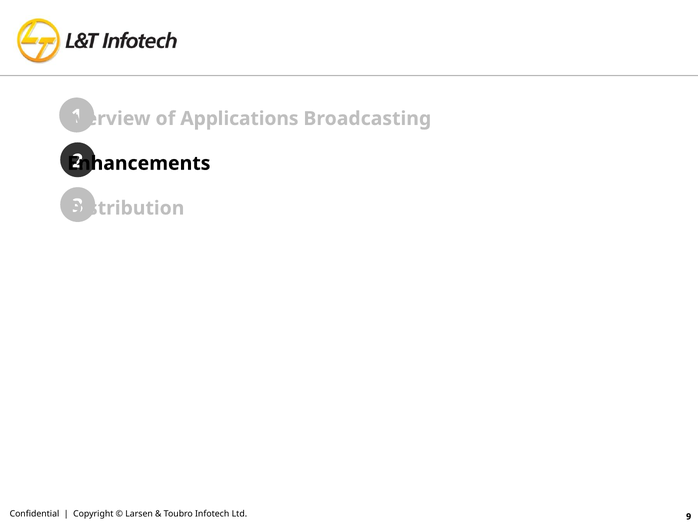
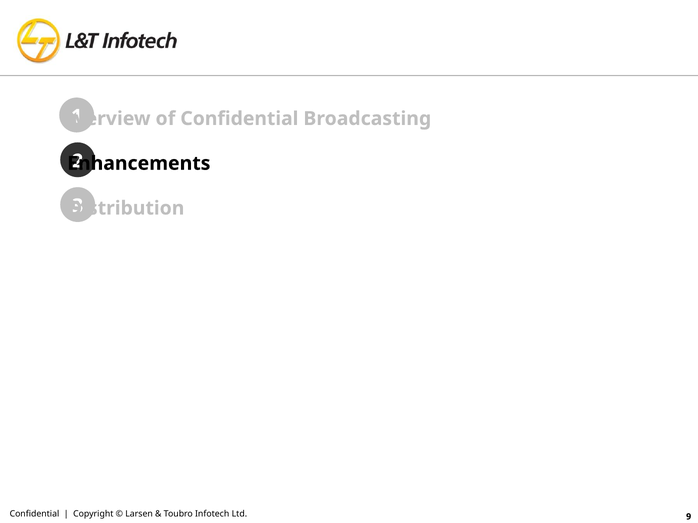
of Applications: Applications -> Confidential (239, 119)
